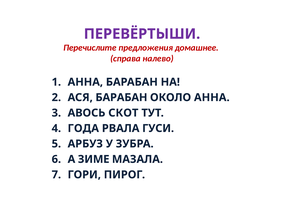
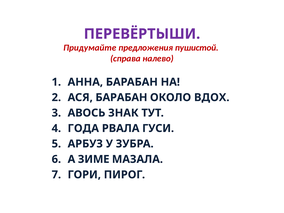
Перечислите: Перечислите -> Придумайте (90, 48)
домашнее: домашнее -> пушистой (197, 48)
ОКОЛО АННА: АННА -> ВДОХ (212, 97)
СКОТ: СКОТ -> ЗНАК (123, 113)
